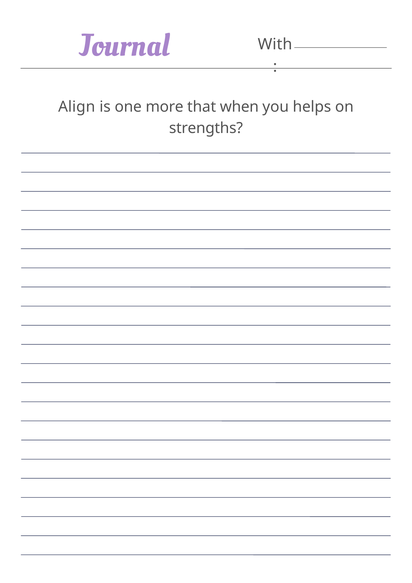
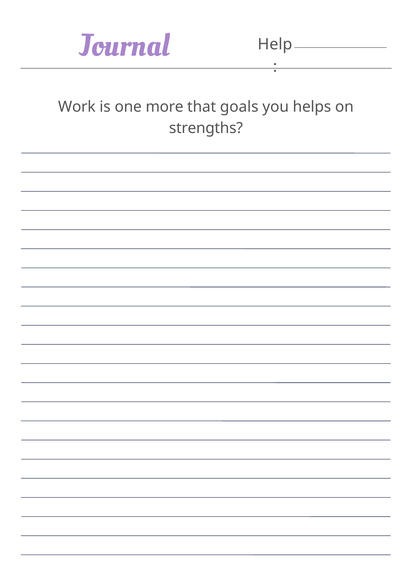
With: With -> Help (275, 44)
Align: Align -> Work (77, 107)
when: when -> goals (239, 107)
